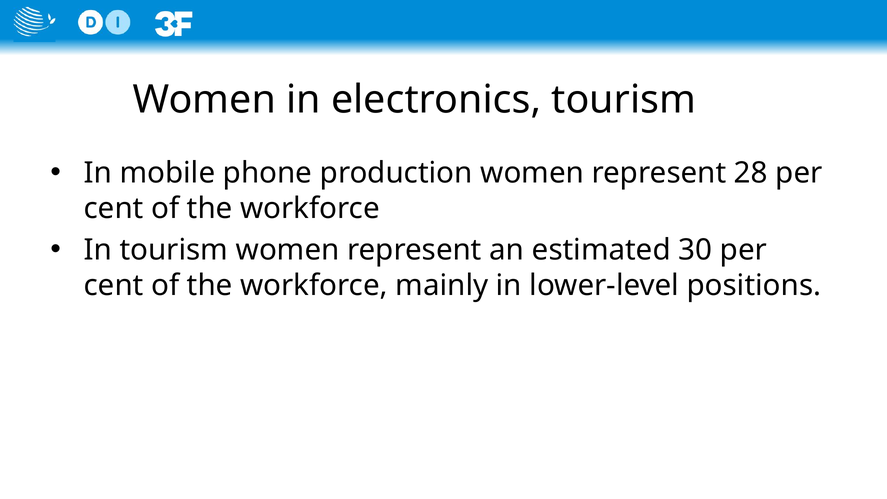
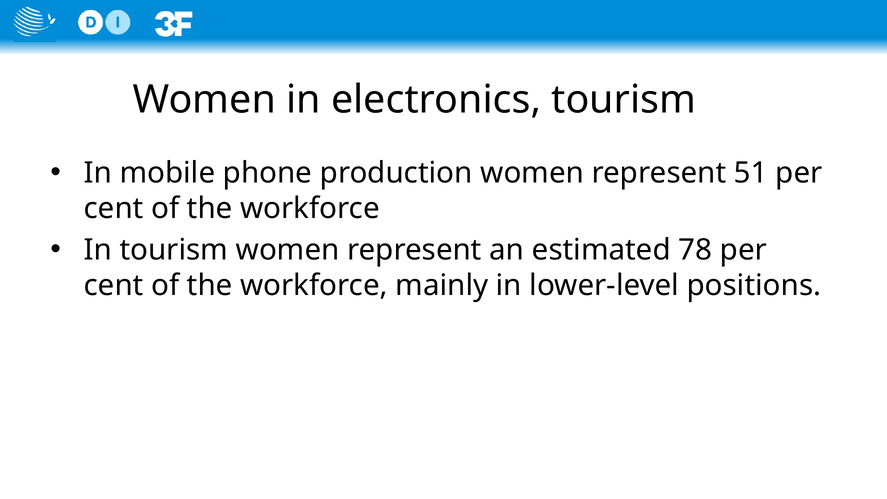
28: 28 -> 51 (751, 173)
30: 30 -> 78 (695, 250)
